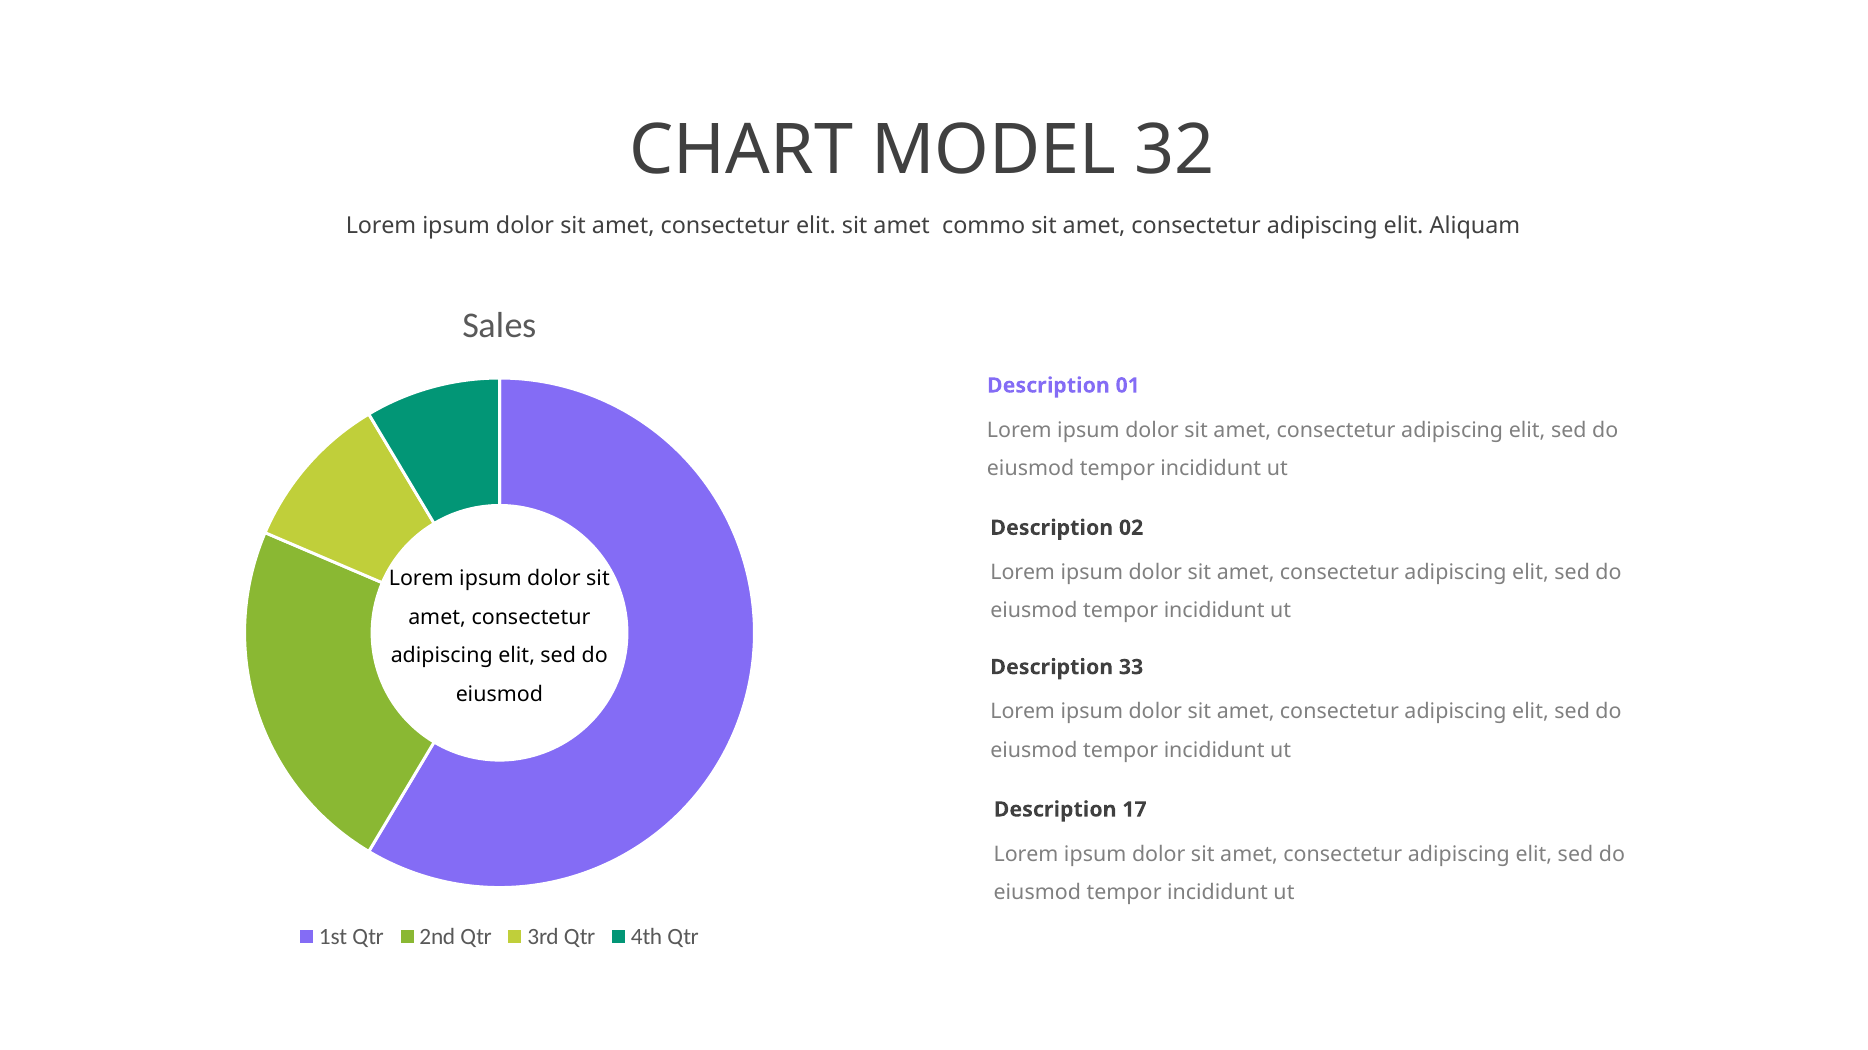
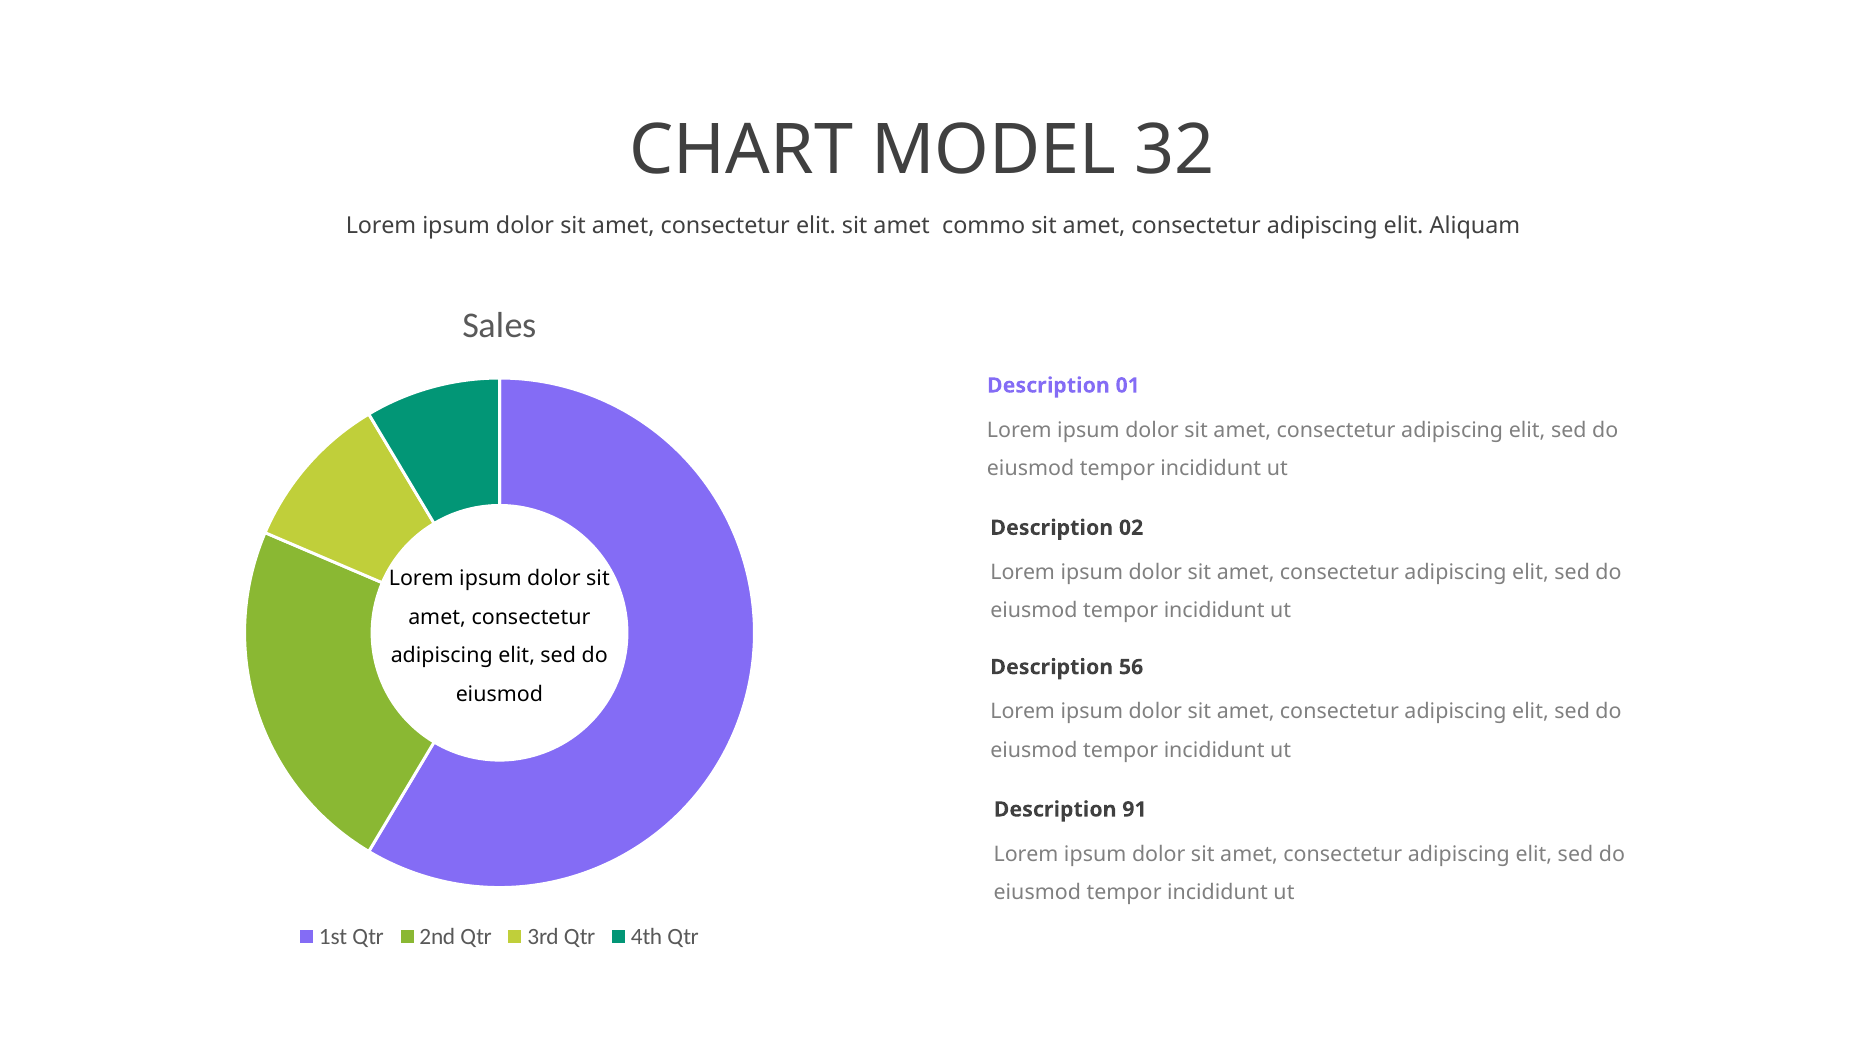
33: 33 -> 56 (1131, 668)
17: 17 -> 91 (1134, 810)
